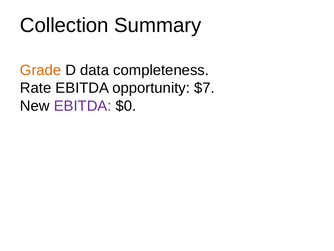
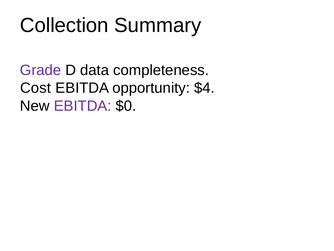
Grade colour: orange -> purple (41, 70)
Rate: Rate -> Cost (36, 88)
$7: $7 -> $4 (204, 88)
